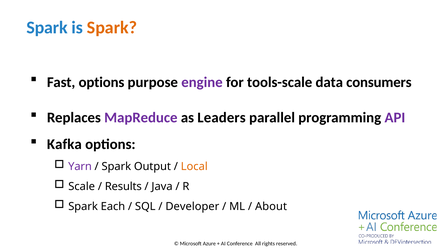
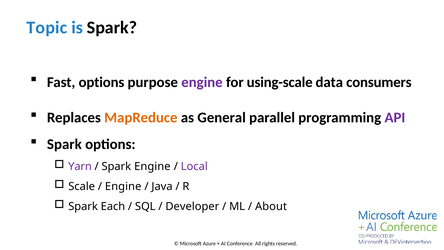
Spark: Spark -> Topic (47, 28)
Spark colour: orange -> black (112, 28)
tools-scale: tools-scale -> using-scale (280, 82)
MapReduce colour: purple -> orange (141, 118)
Leaders: Leaders -> General (222, 118)
Kafka: Kafka -> Spark (64, 144)
Spark Output: Output -> Engine (152, 166)
Local colour: orange -> purple (194, 166)
Results: Results -> Engine (123, 186)
